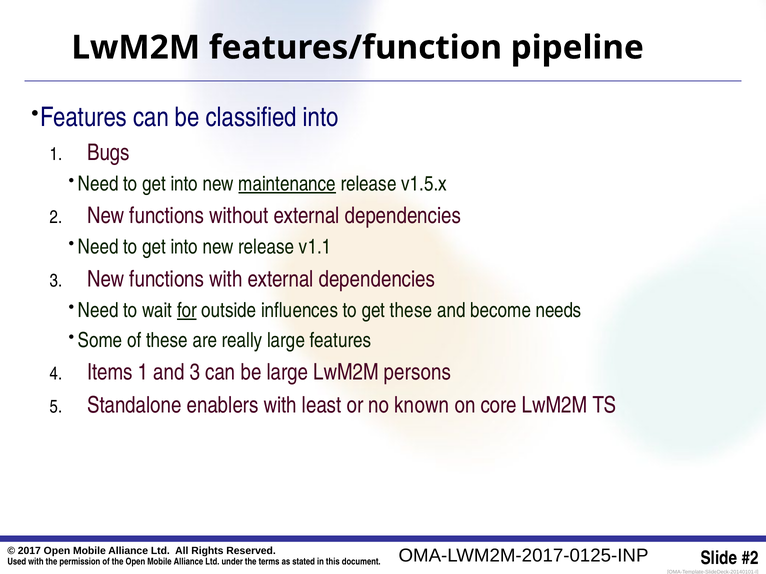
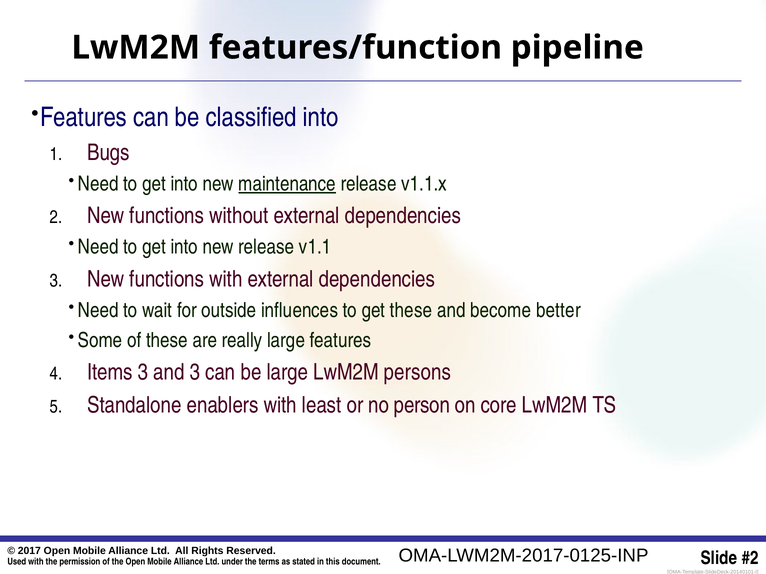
v1.5.x: v1.5.x -> v1.1.x (424, 184)
for underline: present -> none (187, 311)
needs: needs -> better (558, 311)
Items 1: 1 -> 3 (143, 373)
known: known -> person (422, 406)
